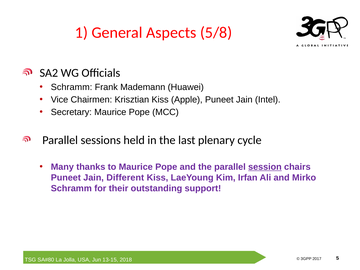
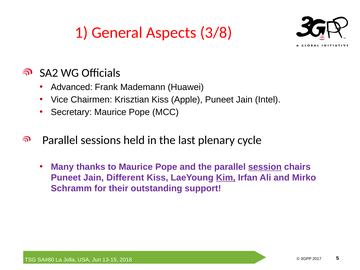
5/8: 5/8 -> 3/8 (216, 33)
Schramm: Schramm -> Advanced (72, 87)
Kim underline: none -> present (226, 178)
